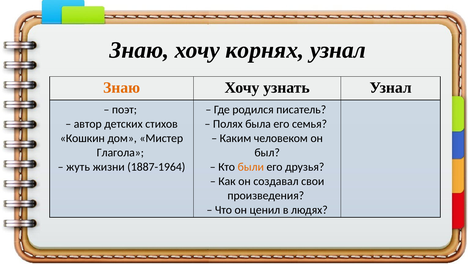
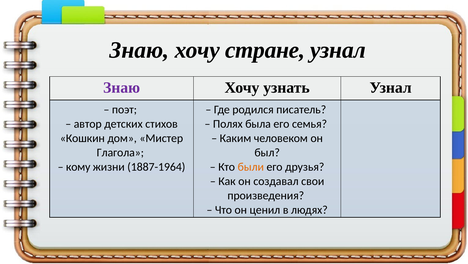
корнях: корнях -> стране (265, 50)
Знаю colour: orange -> purple (122, 87)
жуть: жуть -> кому (78, 166)
